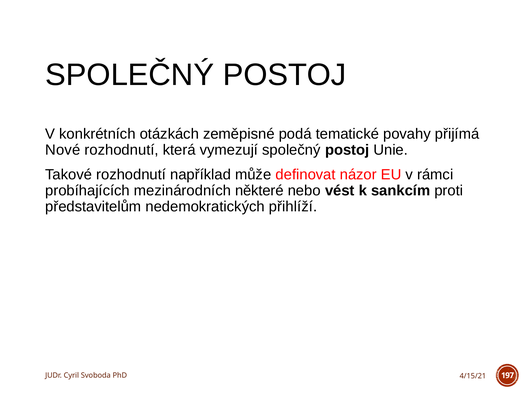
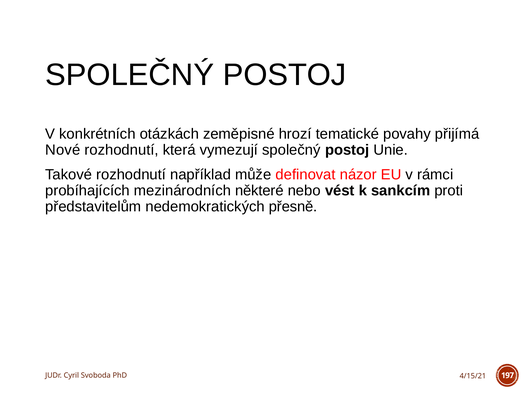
podá: podá -> hrozí (295, 134)
přihlíží: přihlíží -> přesně (293, 207)
